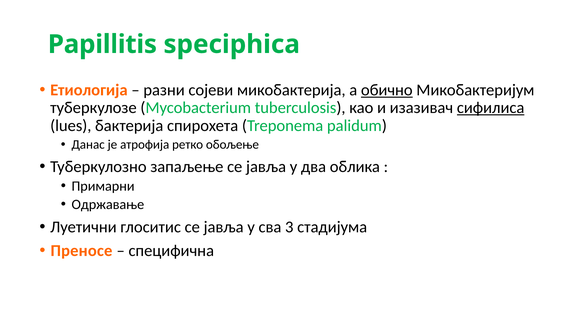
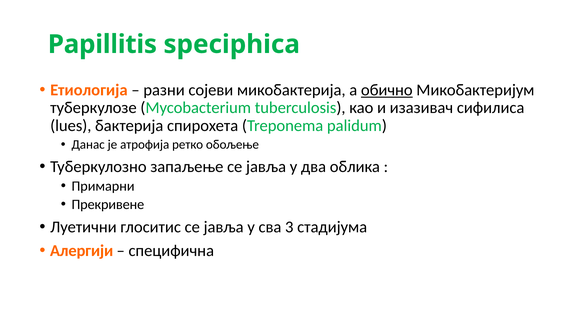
сифилиса underline: present -> none (491, 108)
Одржавање: Одржавање -> Прекривене (108, 204)
Преносе: Преносе -> Алергији (82, 250)
